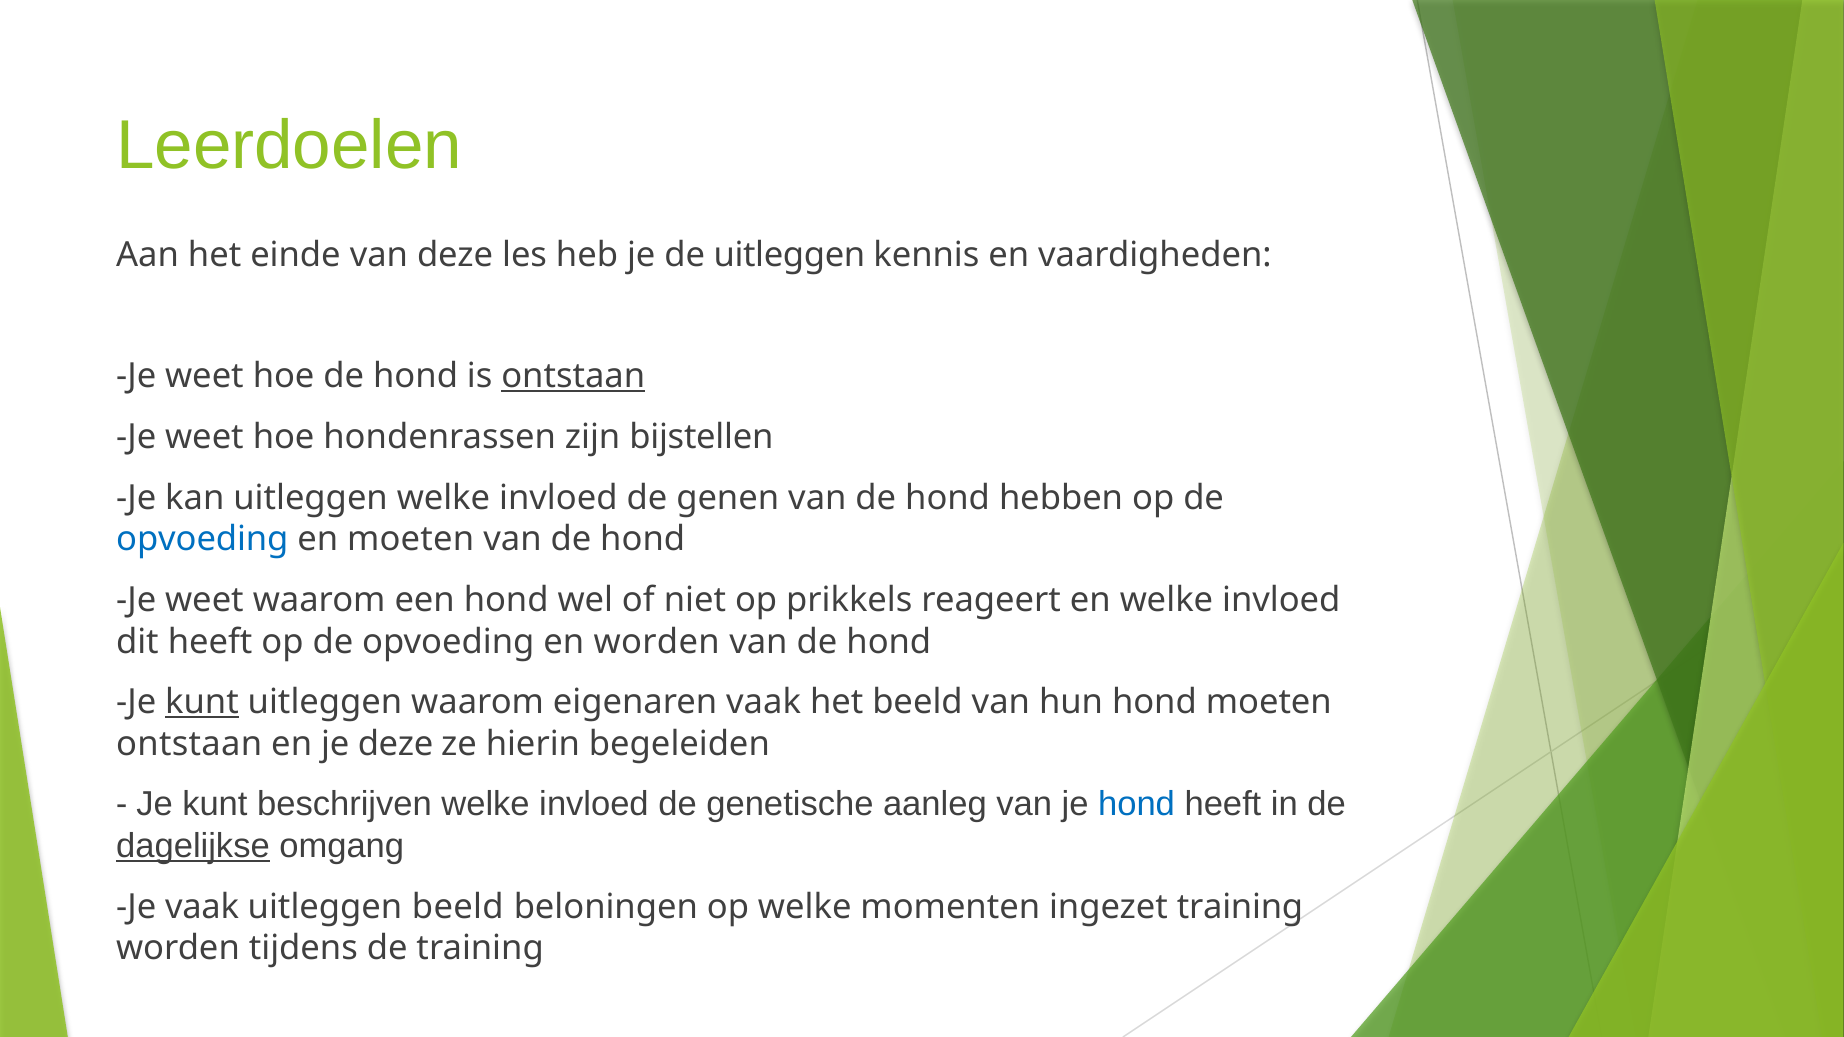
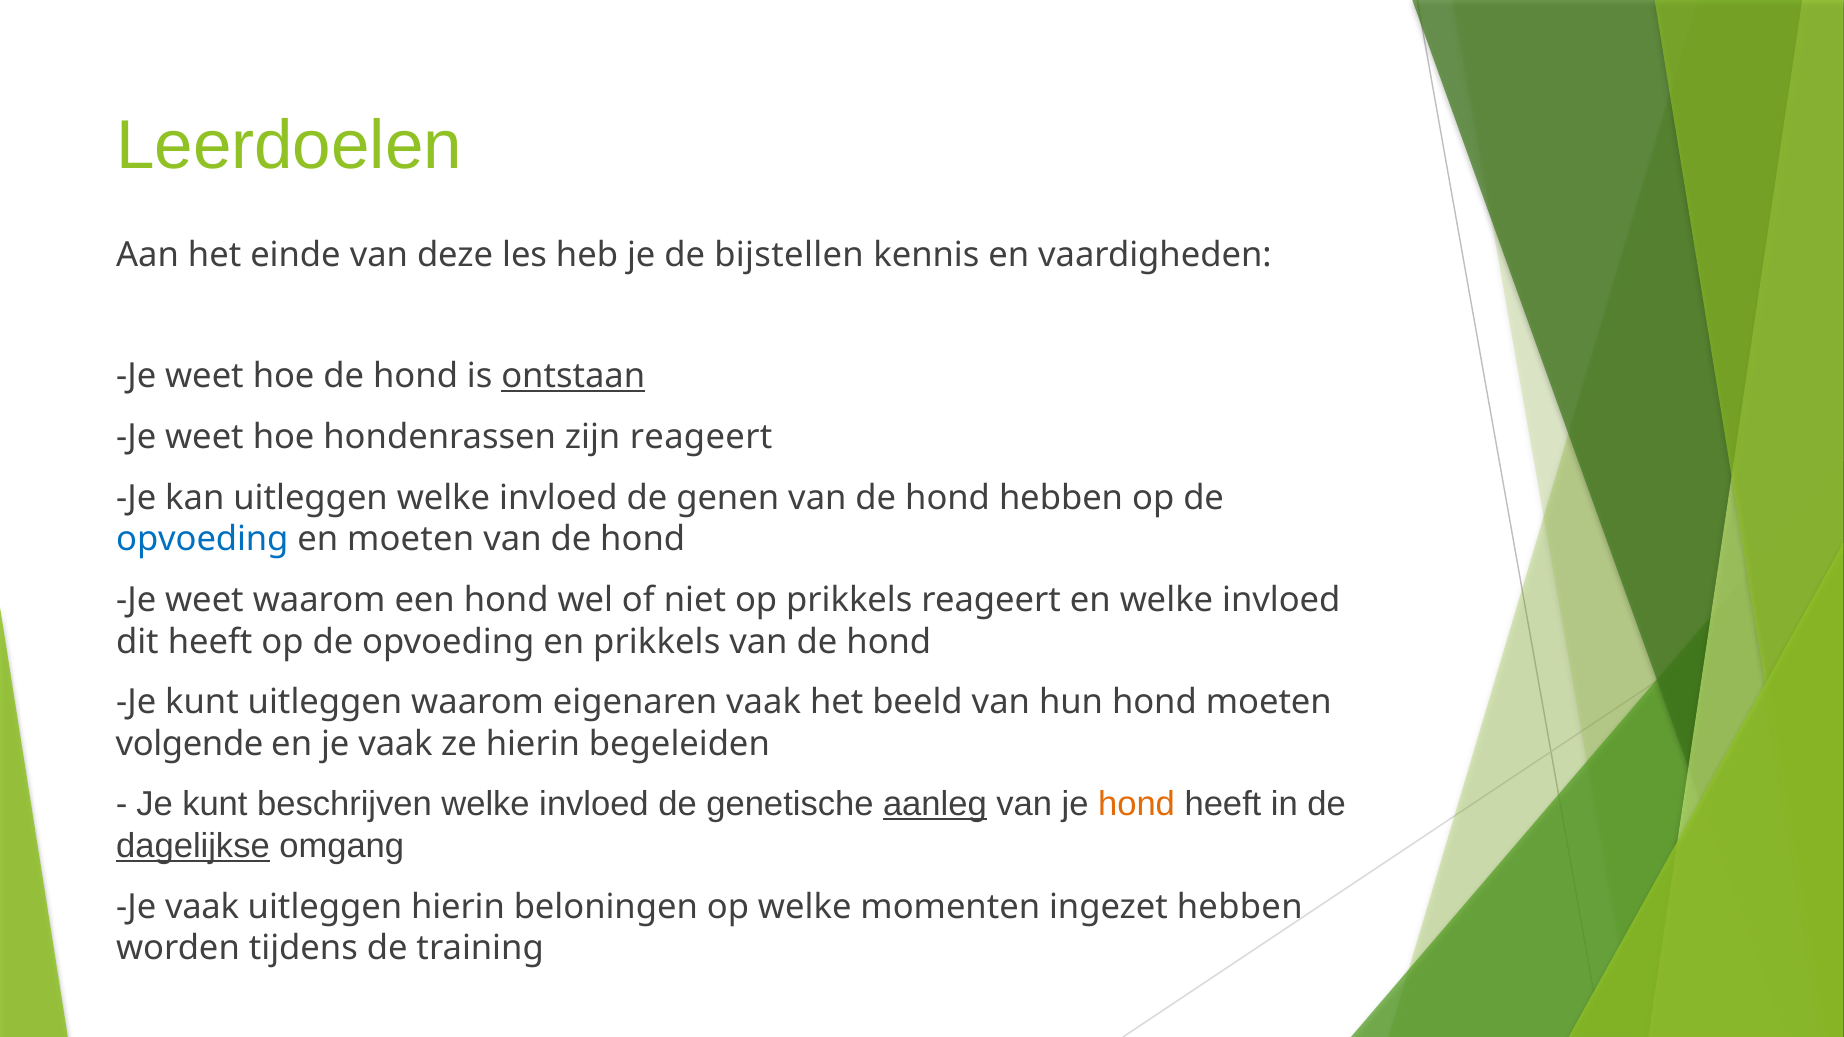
de uitleggen: uitleggen -> bijstellen (789, 255)
zijn bijstellen: bijstellen -> reageert (701, 437)
en worden: worden -> prikkels (657, 642)
kunt underline: present -> none (202, 702)
ontstaan: ontstaan -> volgende (189, 744)
en je deze: deze -> vaak (395, 744)
aanleg underline: none -> present (935, 805)
hond colour: blue -> orange (1137, 805)
uitleggen beeld: beeld -> hierin (458, 907)
ingezet training: training -> hebben (1240, 907)
